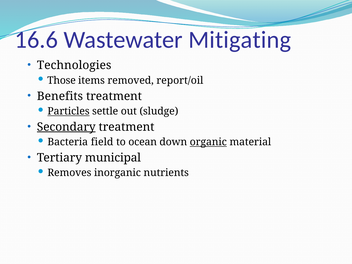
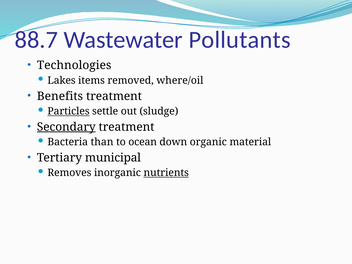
16.6: 16.6 -> 88.7 (36, 40)
Mitigating: Mitigating -> Pollutants (240, 40)
Those: Those -> Lakes (62, 80)
report/oil: report/oil -> where/oil (180, 80)
field: field -> than (102, 142)
organic underline: present -> none (208, 142)
nutrients underline: none -> present (166, 173)
